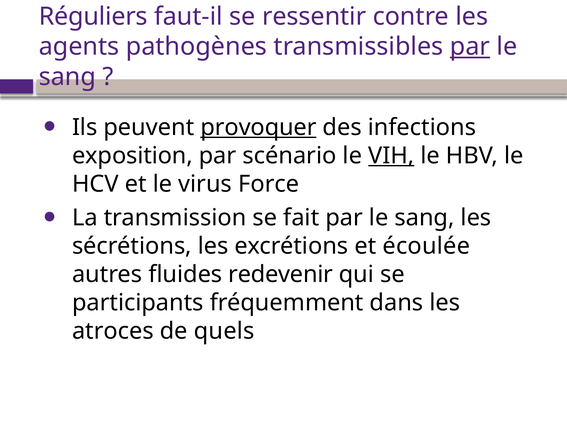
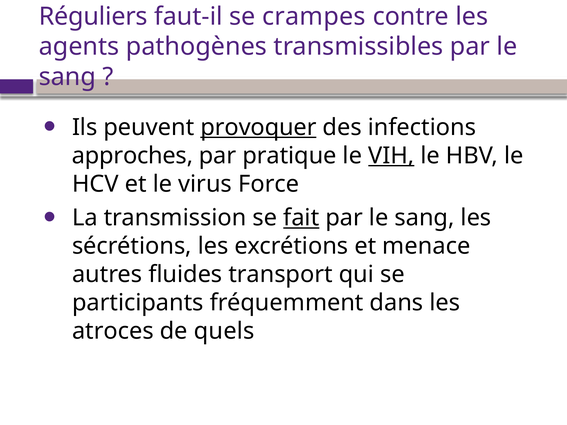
ressentir: ressentir -> crampes (314, 16)
par underline: present -> none (470, 47)
exposition: exposition -> approches (132, 156)
scénario: scénario -> pratique (289, 156)
fait underline: none -> present (301, 218)
écoulée: écoulée -> menace (426, 246)
redevenir: redevenir -> transport (281, 275)
